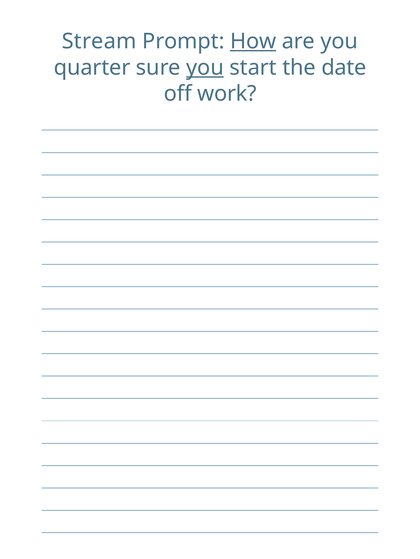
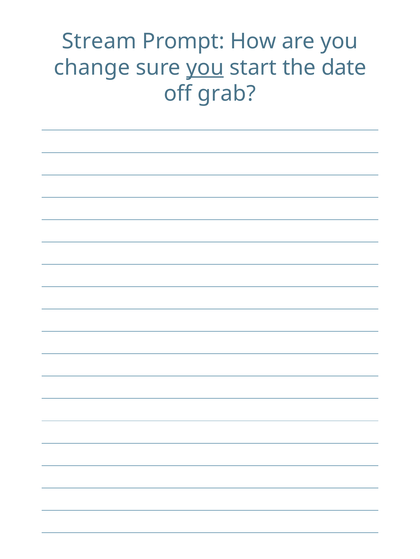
How underline: present -> none (253, 41)
quarter: quarter -> change (92, 68)
work: work -> grab (227, 94)
